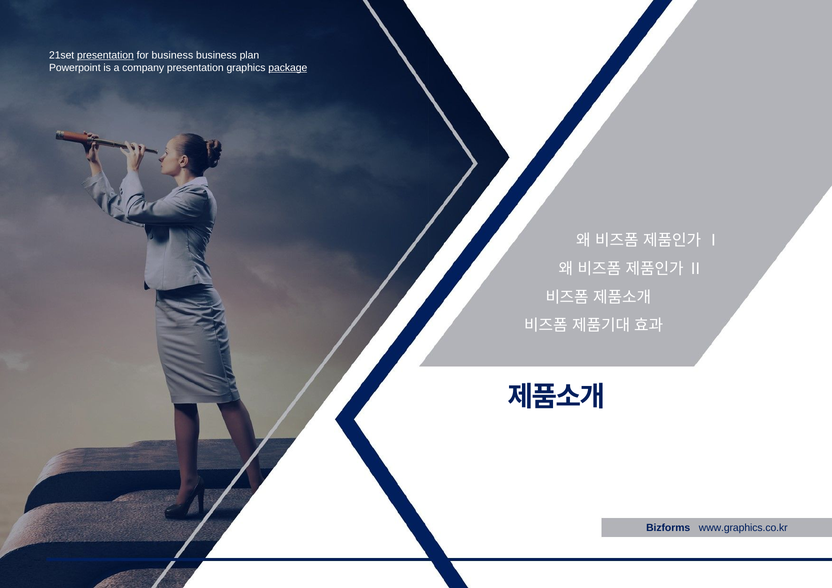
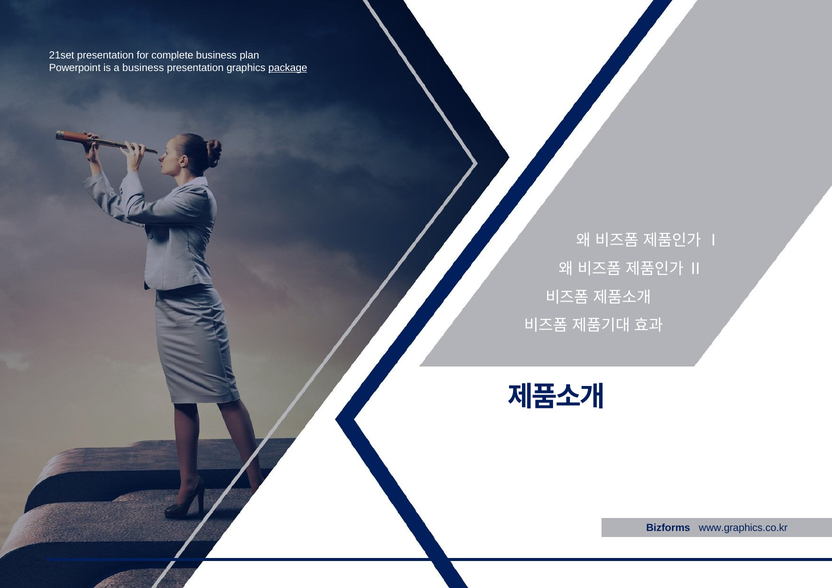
presentation underline: present -> none (105, 55)
for business: business -> complete (172, 55)
a company: company -> business (143, 68)
